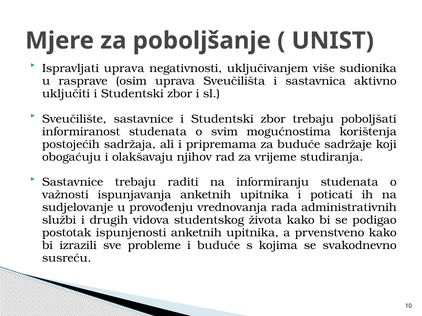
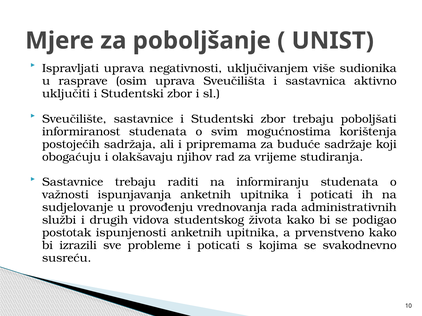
probleme i buduće: buduće -> poticati (219, 246)
